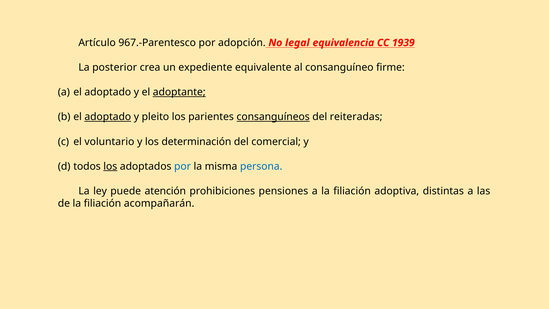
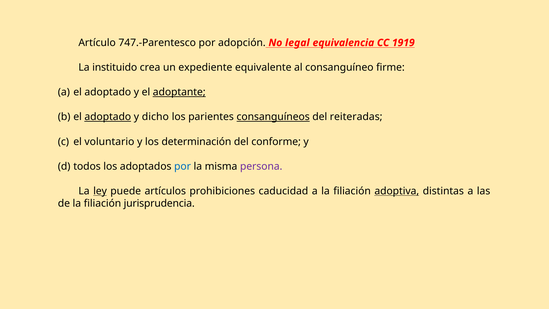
967.-Parentesco: 967.-Parentesco -> 747.-Parentesco (157, 43)
1939: 1939 -> 1919 (403, 43)
posterior: posterior -> instituido (115, 67)
pleito: pleito -> dicho (155, 117)
comercial: comercial -> conforme (276, 142)
los underline: present -> none (110, 166)
persona colour: blue -> purple (261, 166)
ley underline: none -> present (100, 191)
atención: atención -> artículos (165, 191)
pensiones: pensiones -> caducidad (283, 191)
adoptiva underline: none -> present (397, 191)
acompañarán: acompañarán -> jurisprudencia (159, 203)
